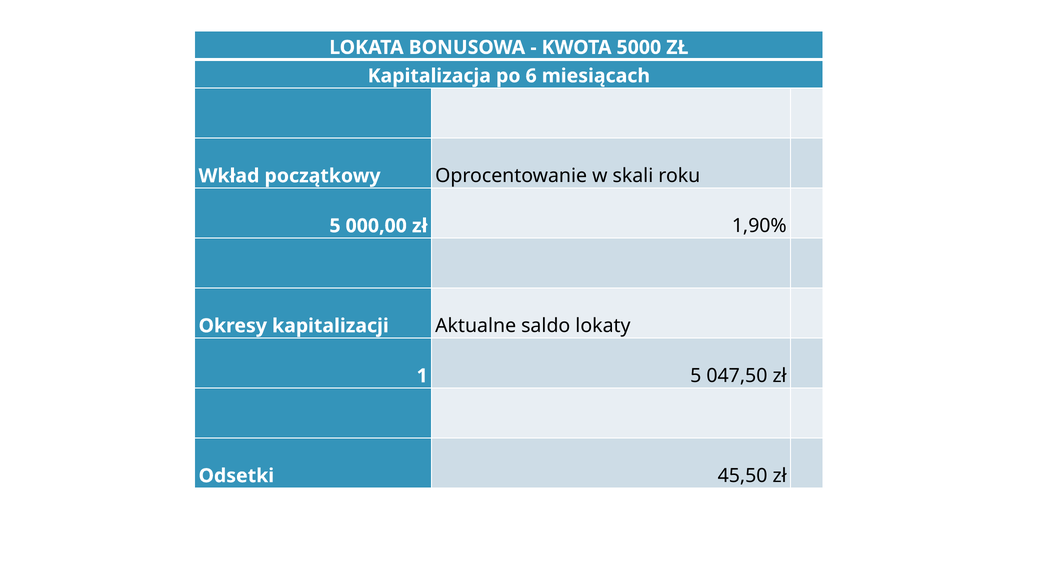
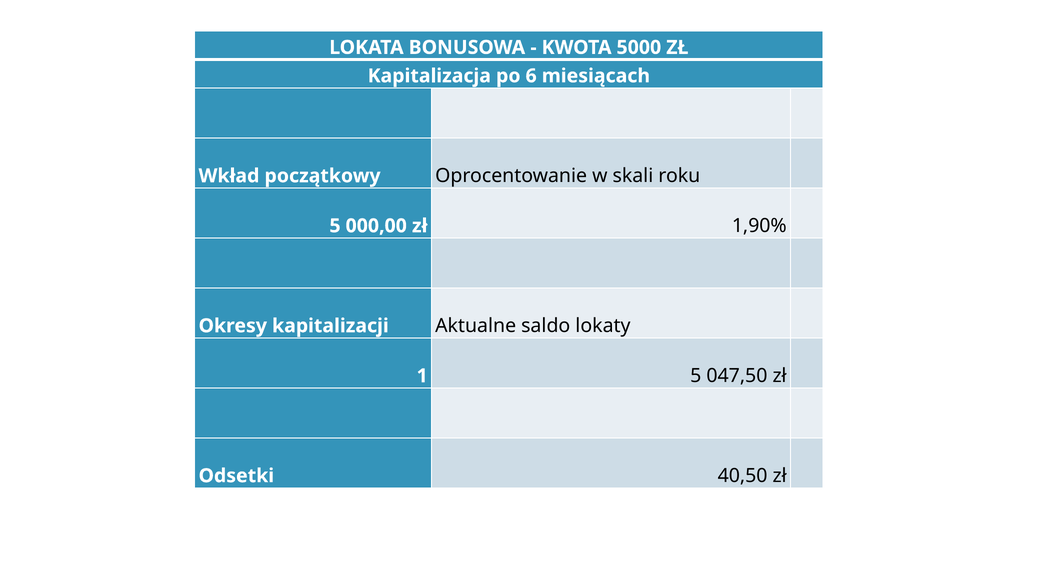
45,50: 45,50 -> 40,50 (743, 475)
